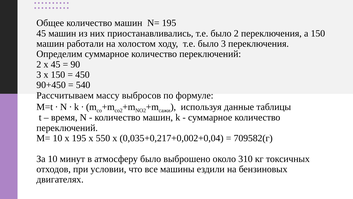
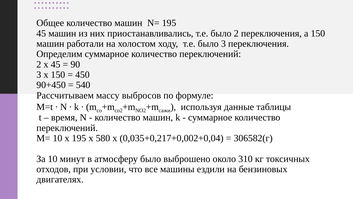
550: 550 -> 580 (103, 138)
709582(г: 709582(г -> 306582(г (253, 138)
